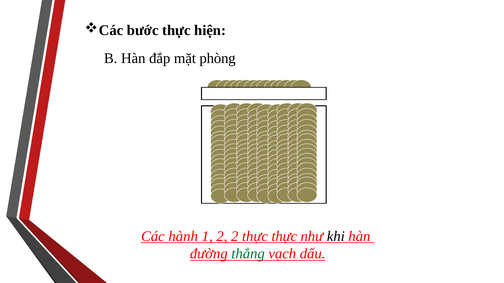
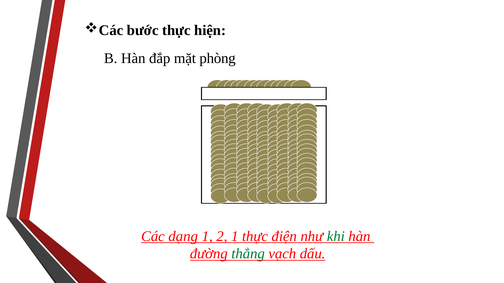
hành: hành -> dạng (183, 237)
2 2: 2 -> 1 (235, 237)
thực thực: thực -> điện (284, 237)
khi colour: black -> green (336, 237)
